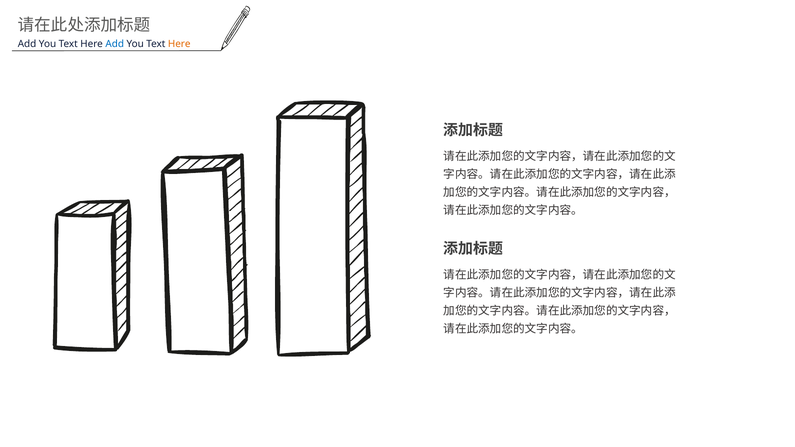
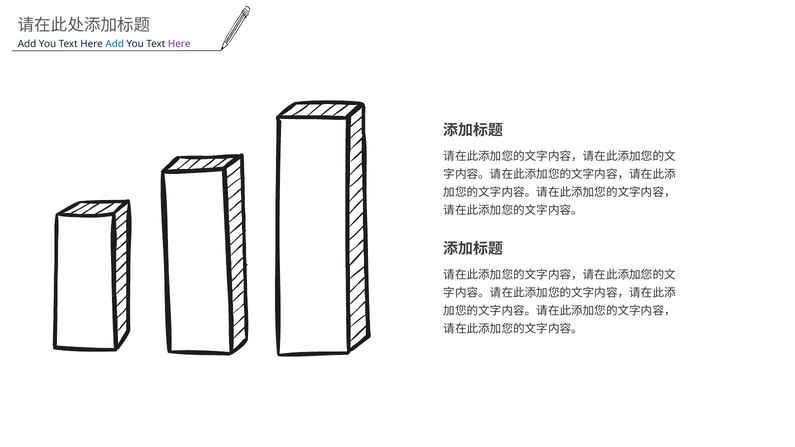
Here colour: orange -> purple (179, 44)
